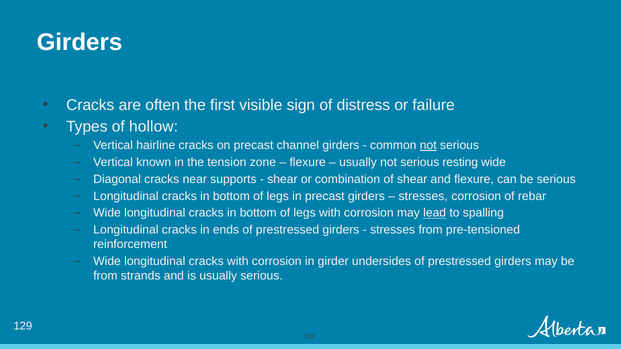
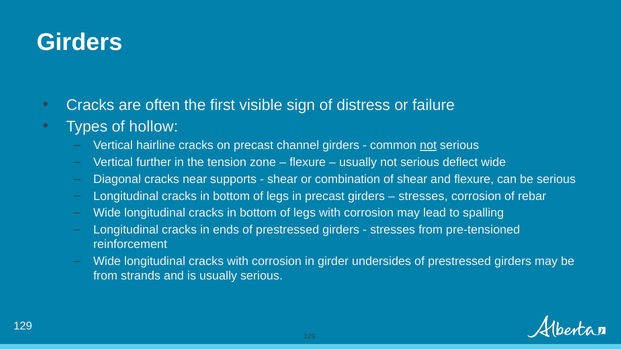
known: known -> further (154, 162)
resting: resting -> deflect (460, 162)
lead underline: present -> none (435, 213)
